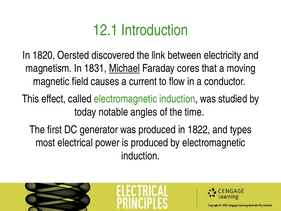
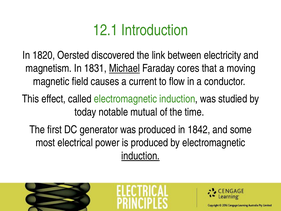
angles: angles -> mutual (144, 112)
1822: 1822 -> 1842 (199, 129)
types: types -> some (241, 129)
induction underline: none -> present (141, 156)
